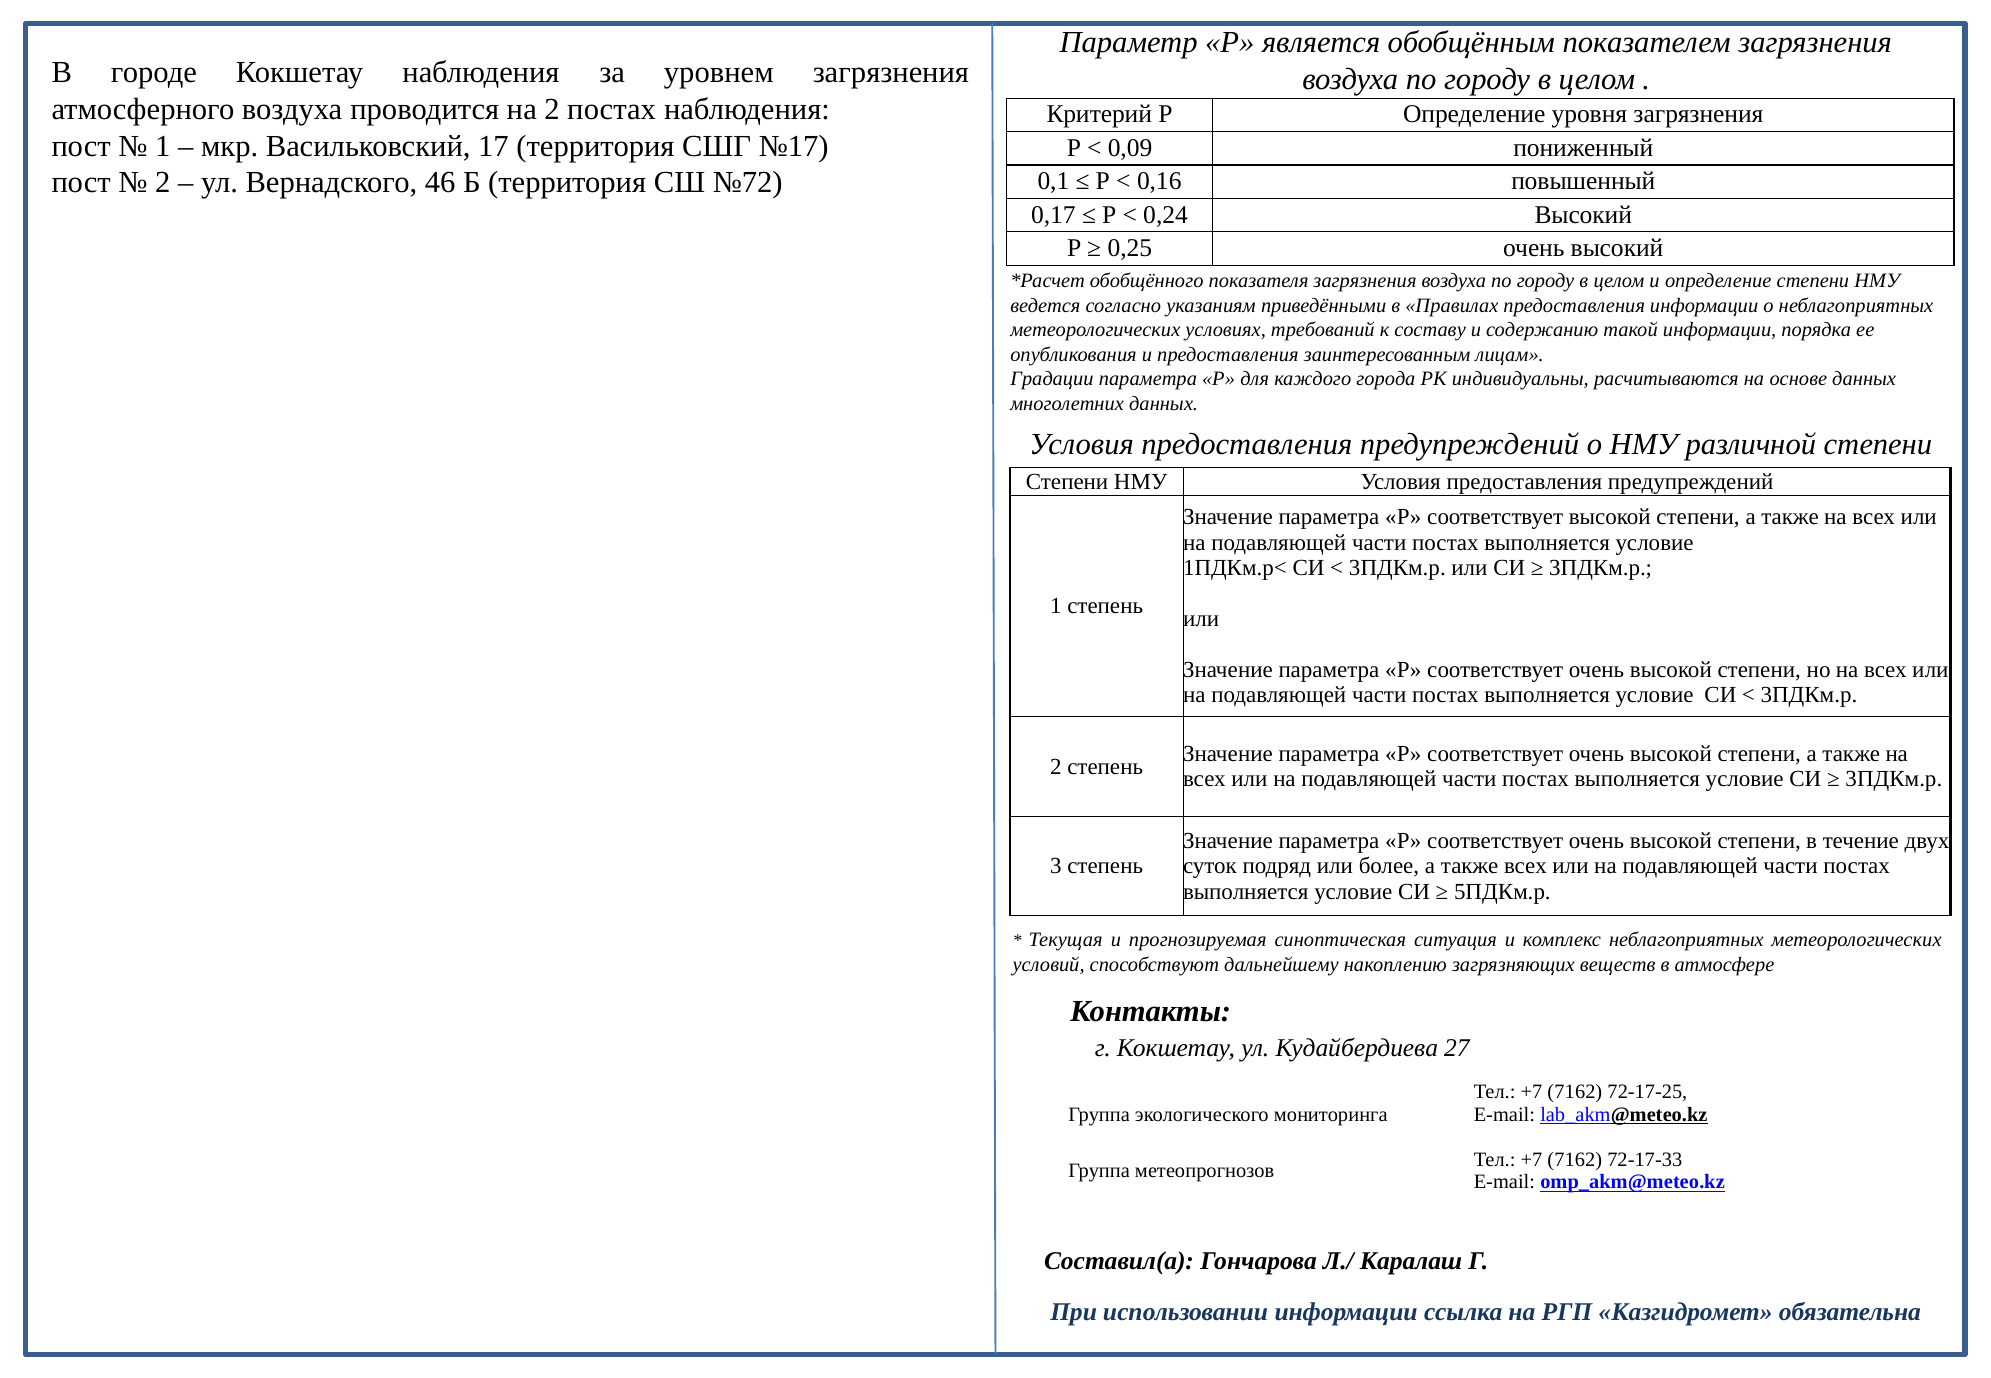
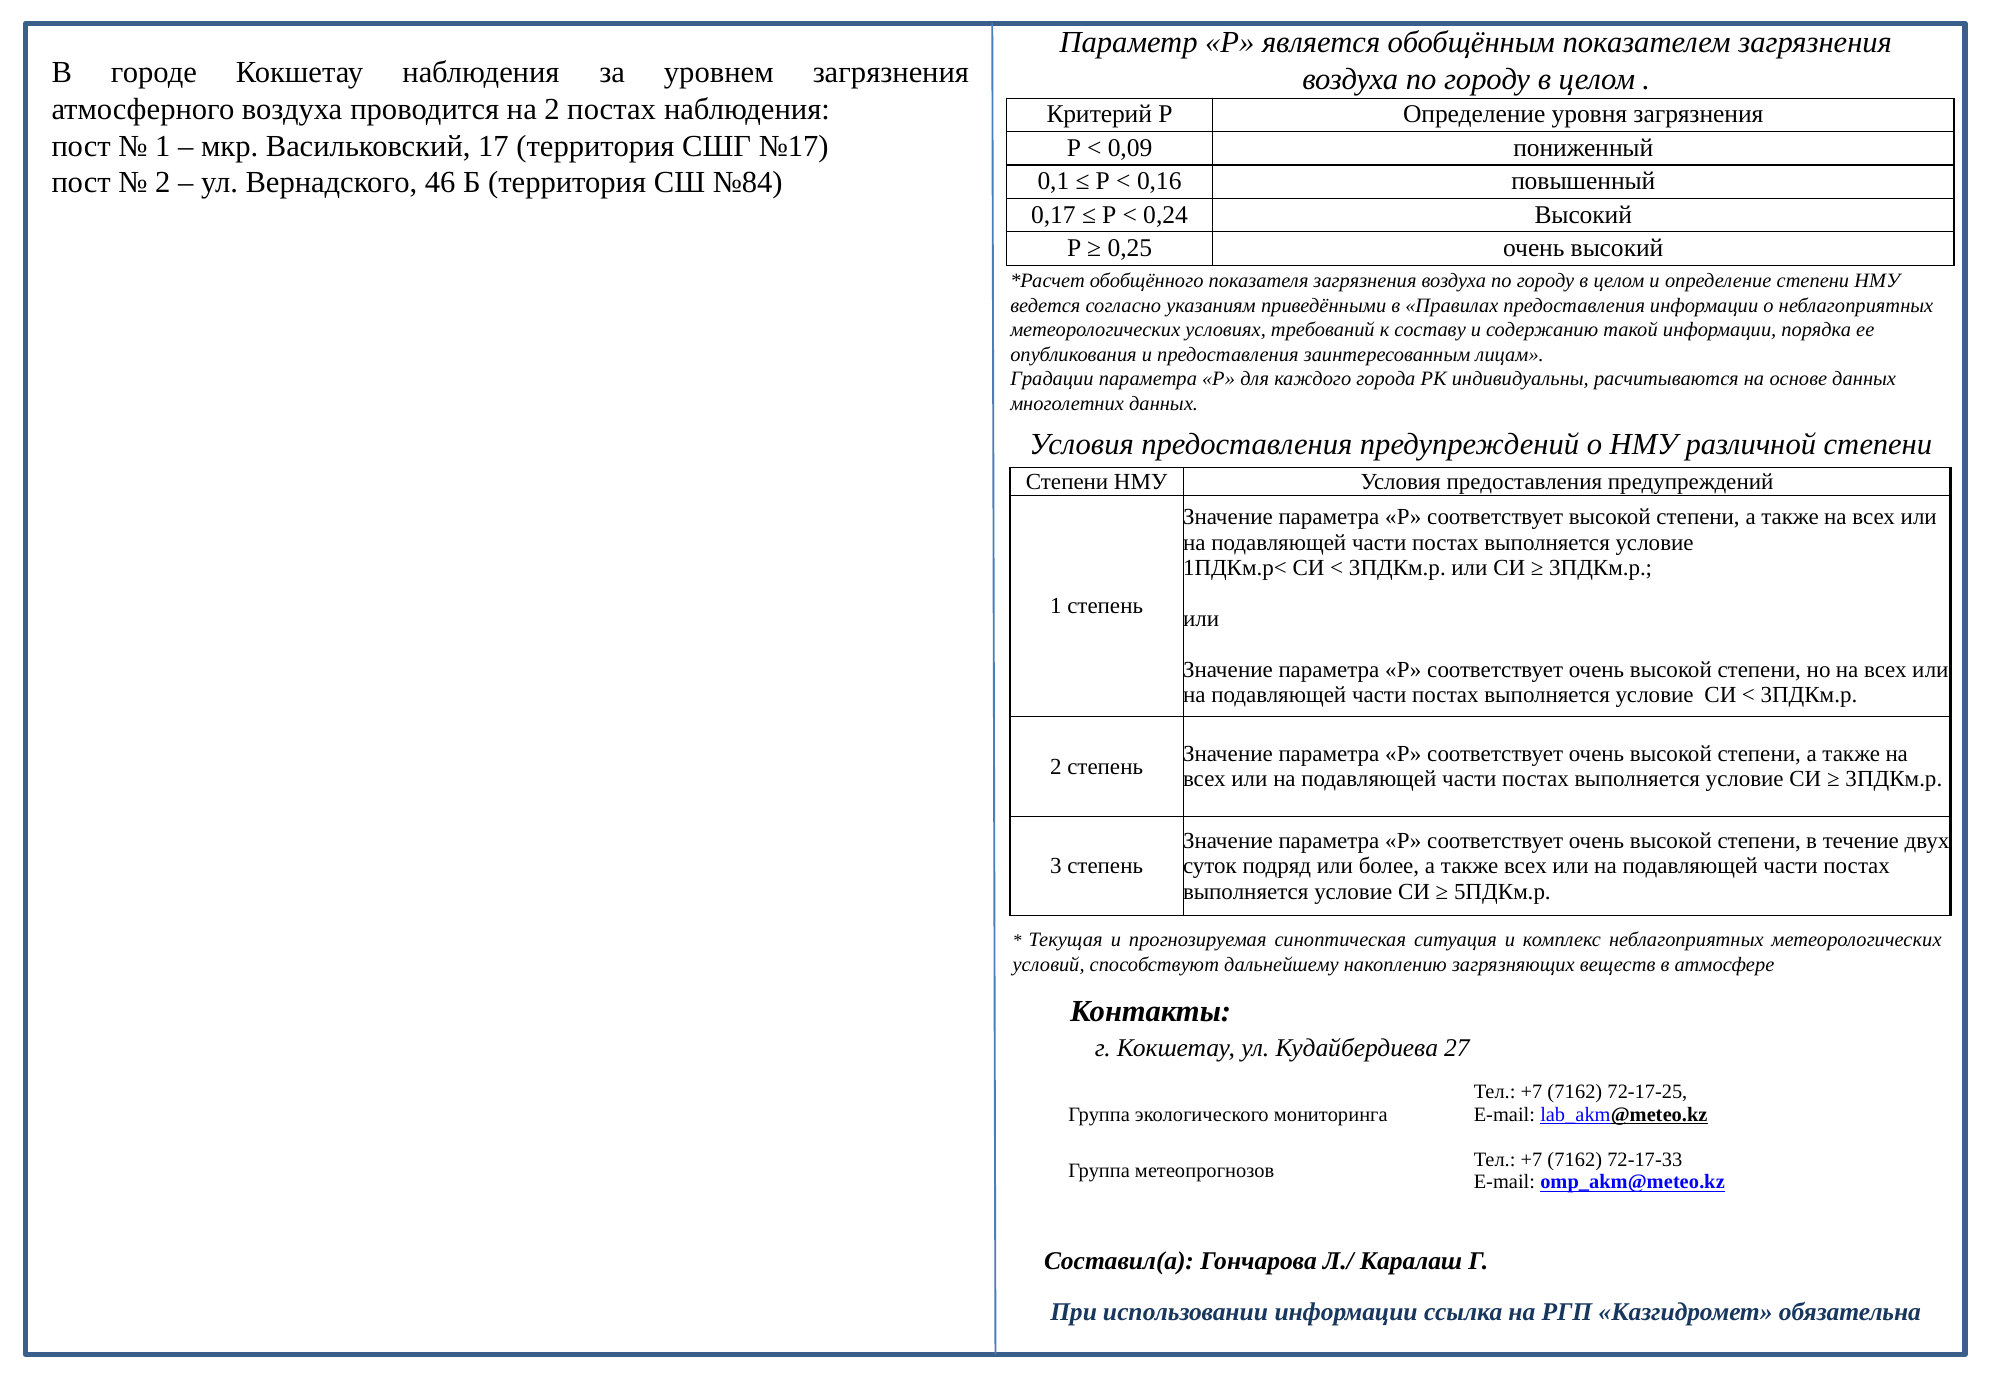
№72: №72 -> №84 (748, 183)
